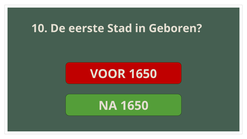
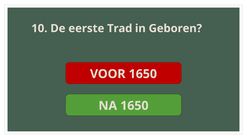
Stad: Stad -> Trad (120, 28)
